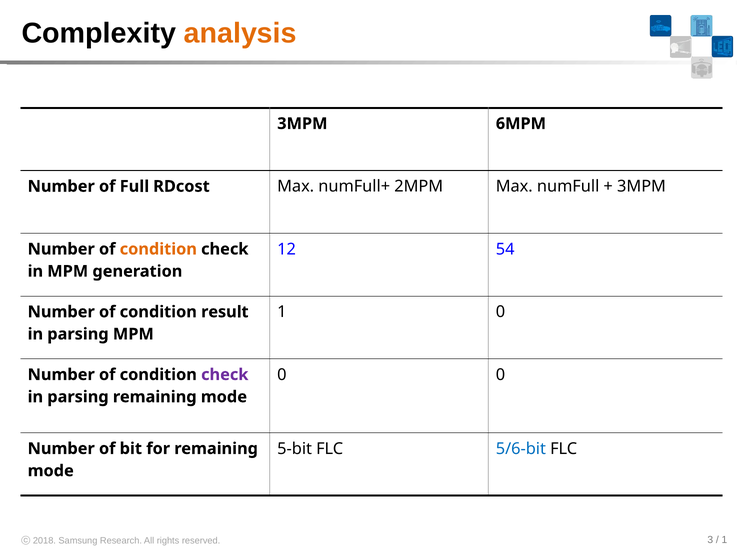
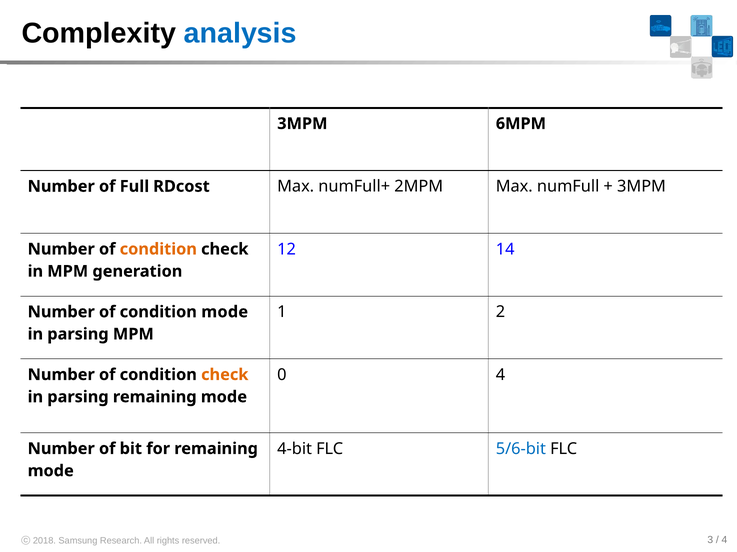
analysis colour: orange -> blue (240, 34)
54: 54 -> 14 (505, 249)
1 0: 0 -> 2 (501, 312)
condition result: result -> mode (225, 312)
0 0: 0 -> 4 (501, 375)
check colour: purple -> orange (225, 375)
5-bit: 5-bit -> 4-bit (295, 449)
1: 1 -> 4 (724, 541)
